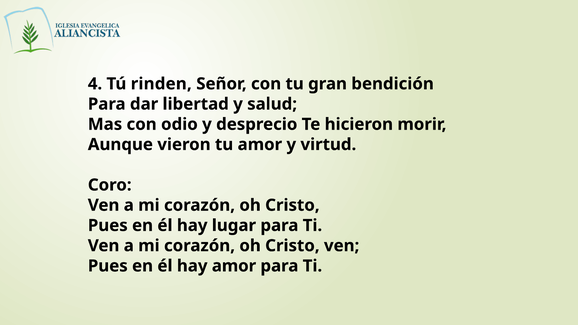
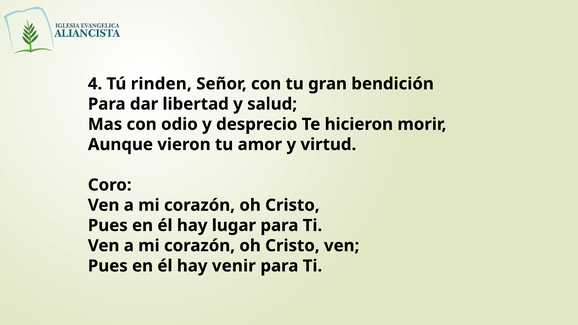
hay amor: amor -> venir (234, 266)
